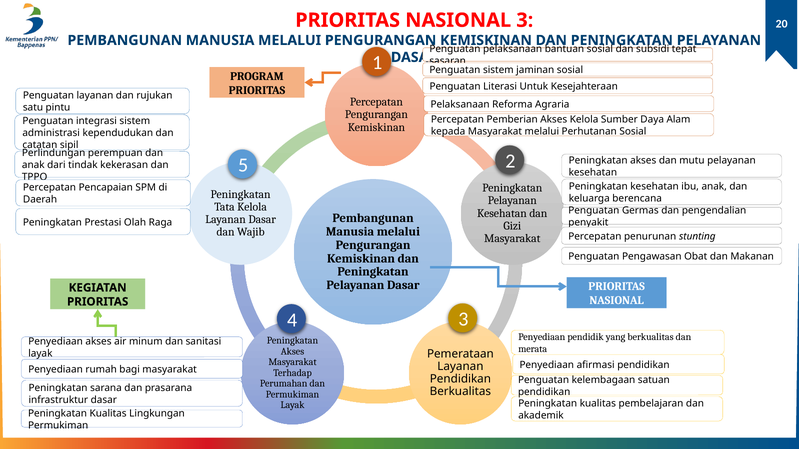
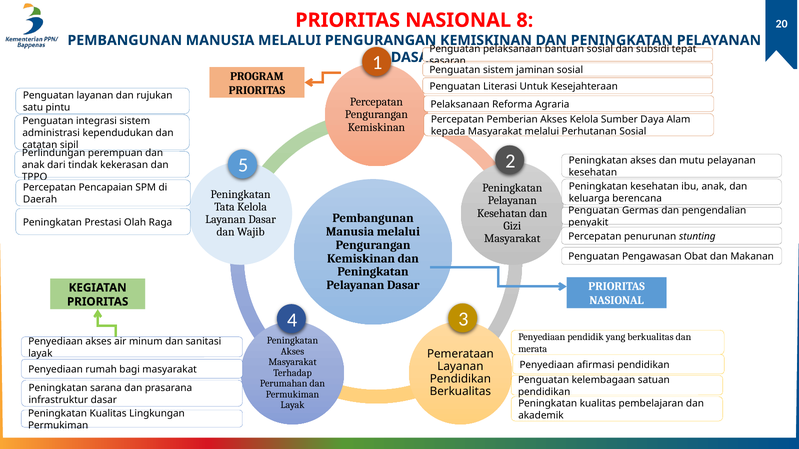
NASIONAL 3: 3 -> 8 (525, 20)
